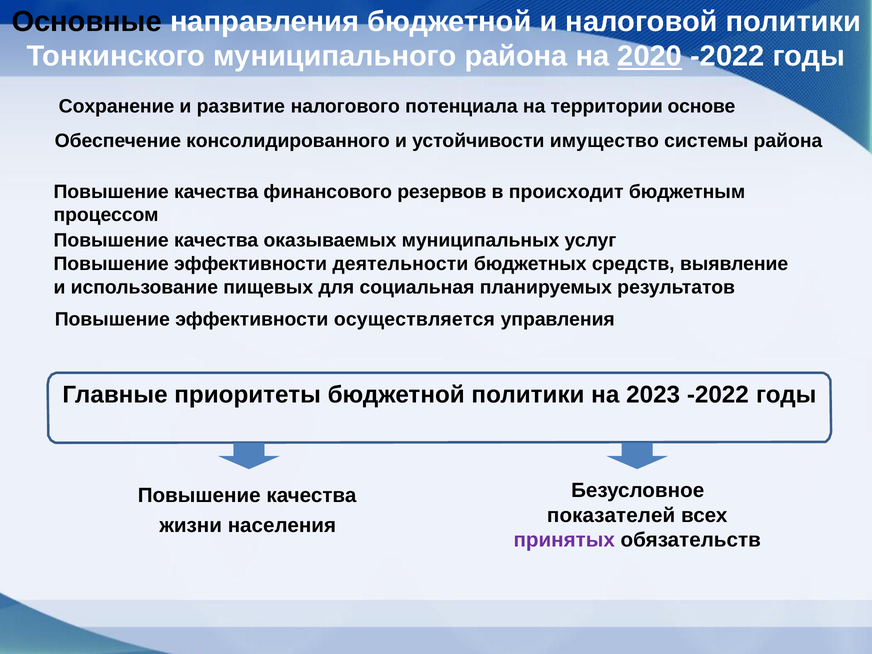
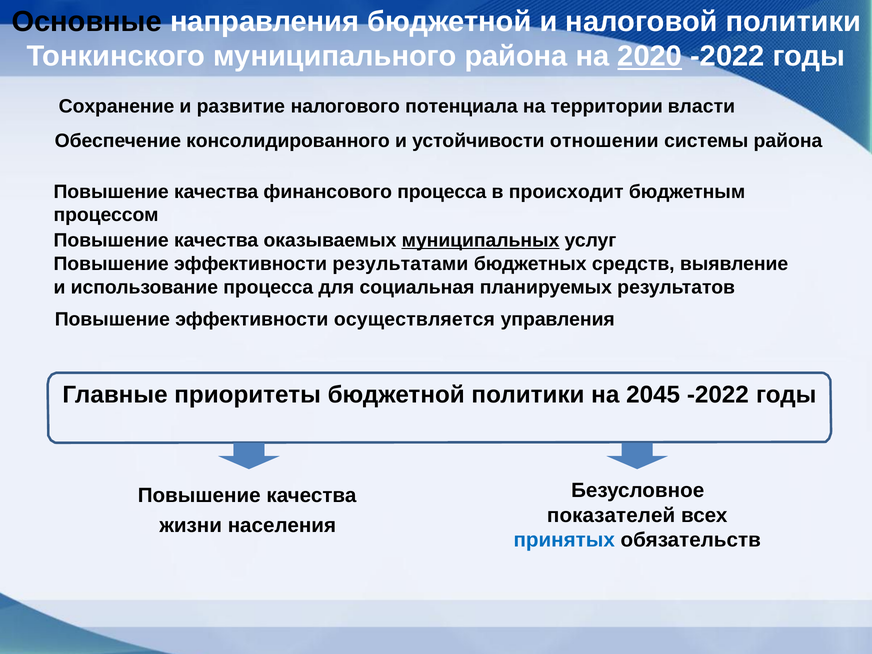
основе: основе -> власти (701, 106)
имущество: имущество -> отношении (604, 141)
финансового резервов: резервов -> процесса (442, 192)
муниципальных underline: none -> present (481, 240)
деятельности: деятельности -> результатами (400, 264)
использование пищевых: пищевых -> процесса (268, 287)
2023: 2023 -> 2045 (653, 395)
принятых colour: purple -> blue (564, 540)
